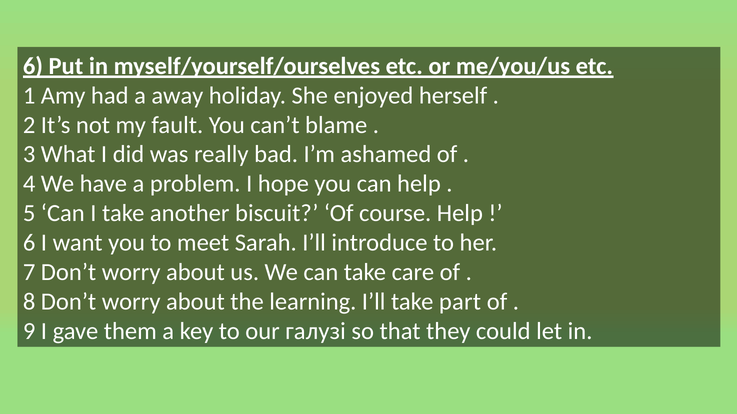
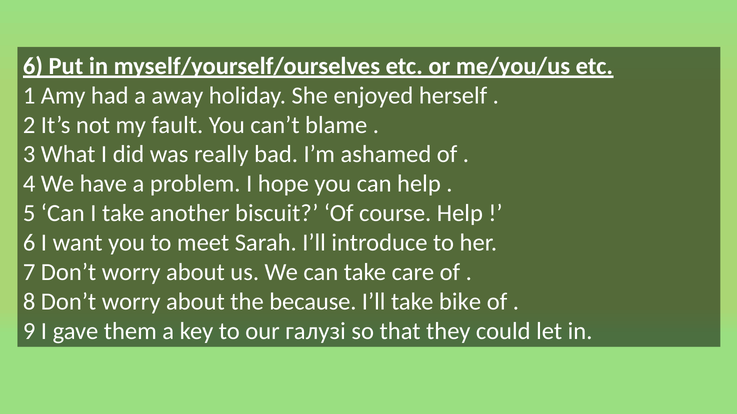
learning: learning -> because (313, 302)
part: part -> bike (460, 302)
